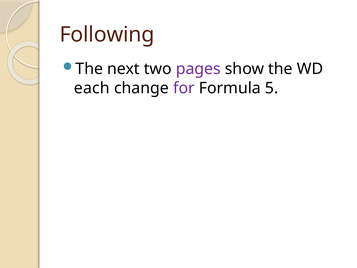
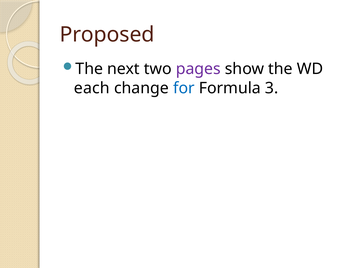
Following: Following -> Proposed (107, 35)
for colour: purple -> blue (184, 88)
5: 5 -> 3 (272, 88)
